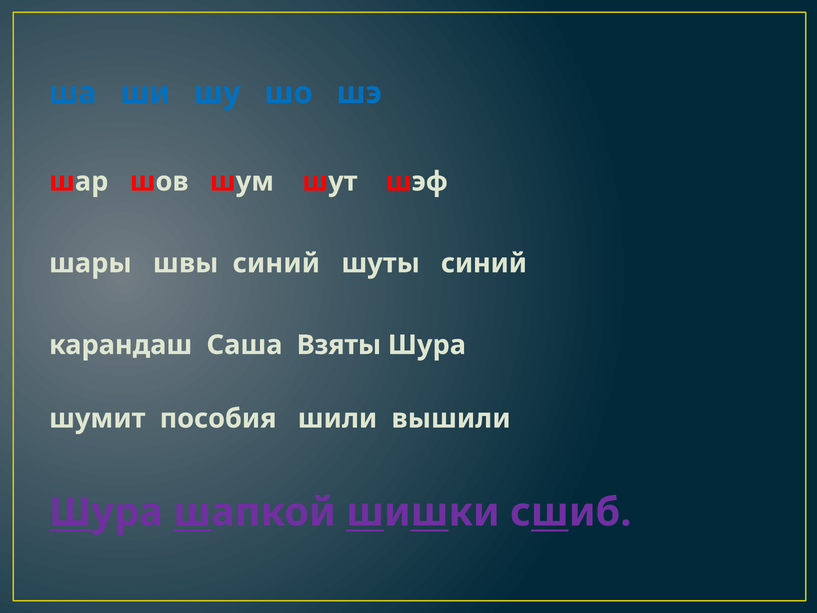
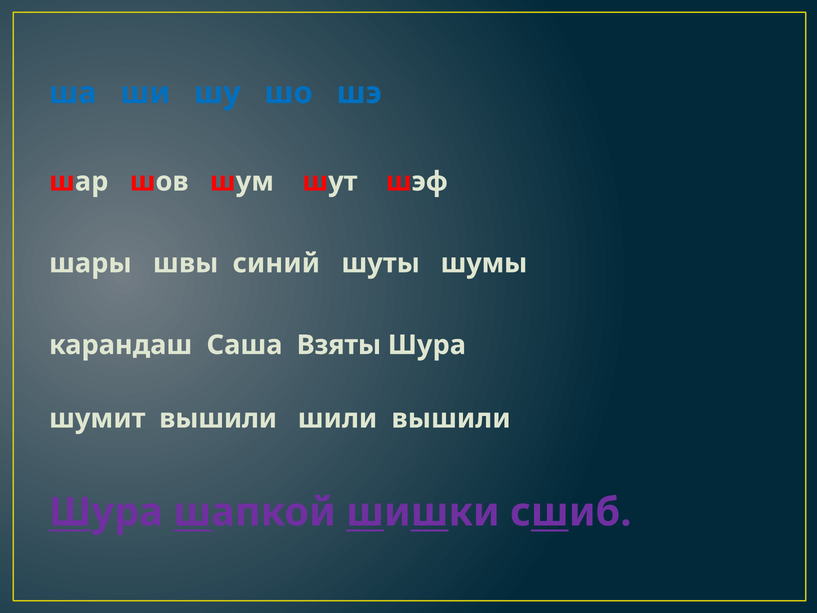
шуты синий: синий -> шумы (484, 263)
шумит пособия: пособия -> вышили (218, 418)
